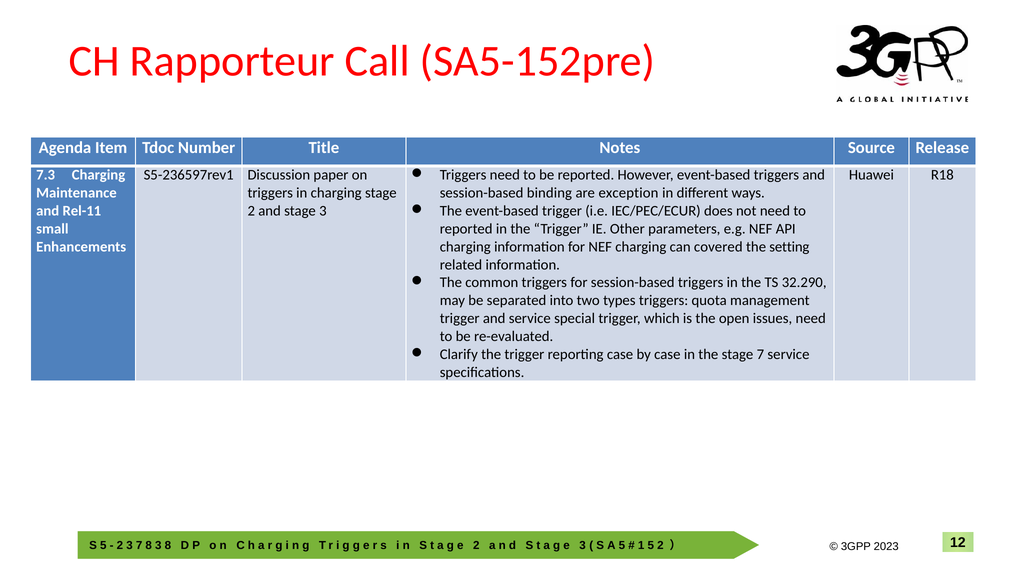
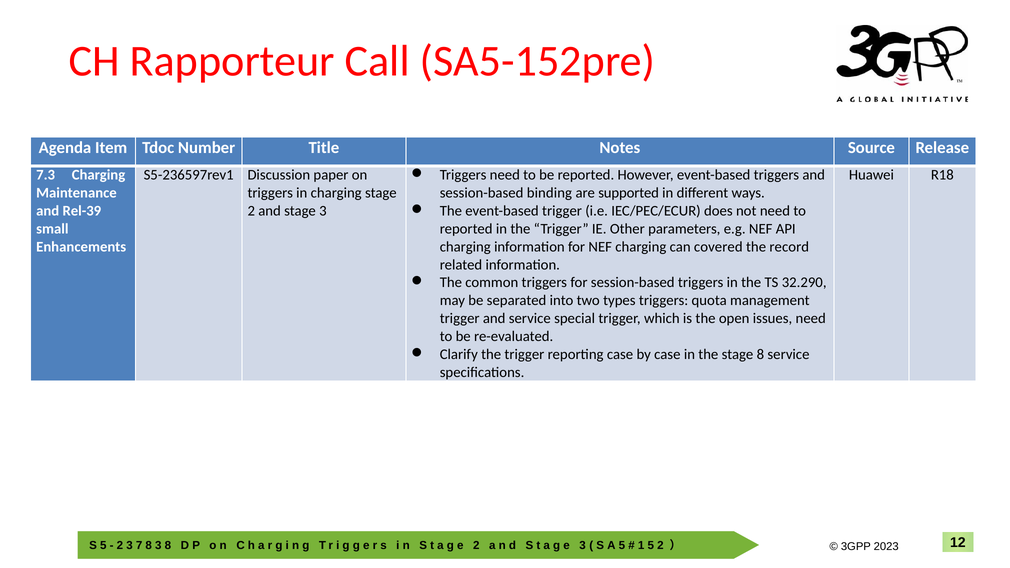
exception: exception -> supported (629, 193)
Rel-11: Rel-11 -> Rel-39 (82, 211)
setting: setting -> record (789, 247)
stage 7: 7 -> 8 (760, 354)
